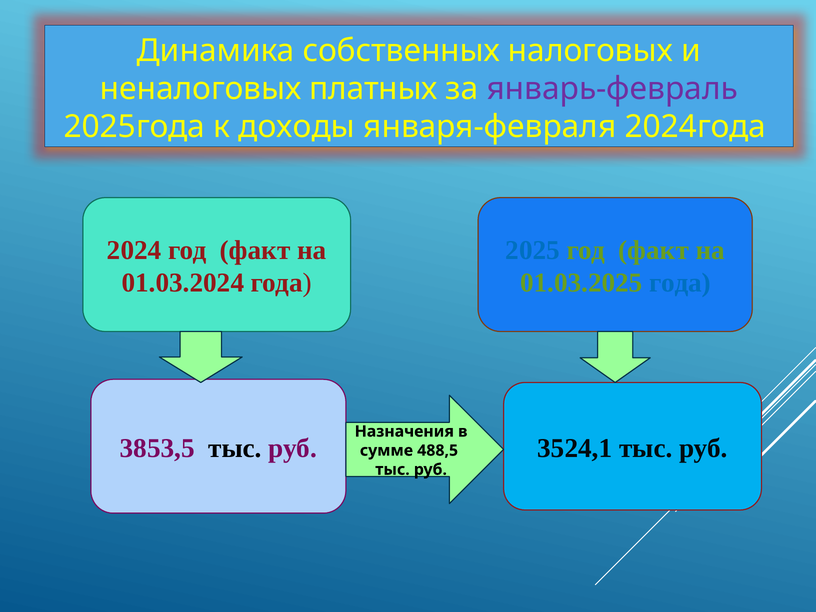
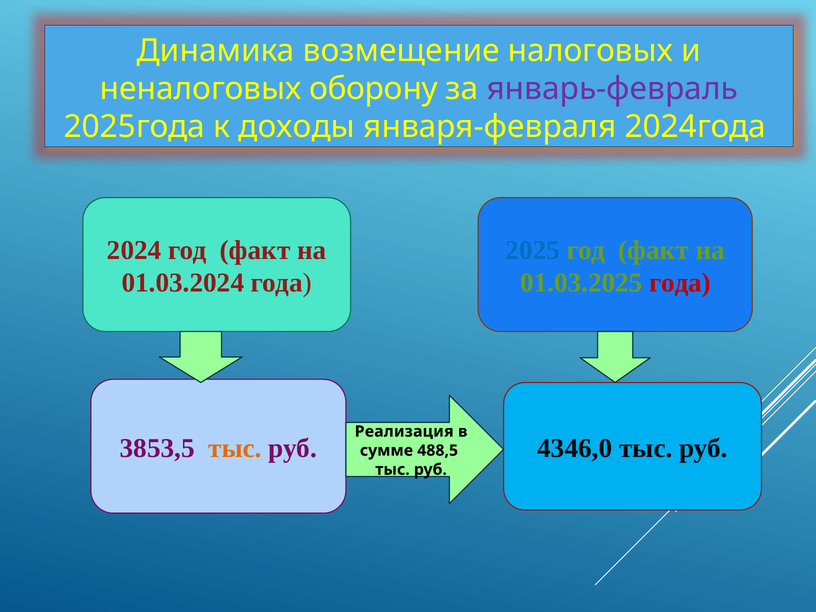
собственных: собственных -> возмещение (401, 51)
платных: платных -> оборону (374, 89)
года colour: blue -> red (680, 283)
Назначения: Назначения -> Реализация (404, 431)
тыс colour: black -> orange (235, 448)
3524,1: 3524,1 -> 4346,0 (575, 448)
